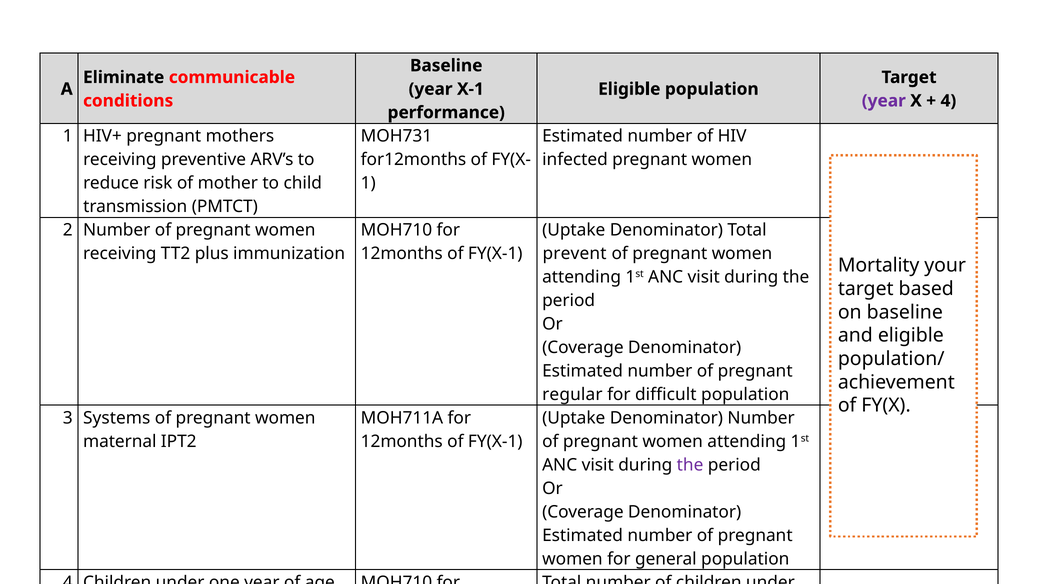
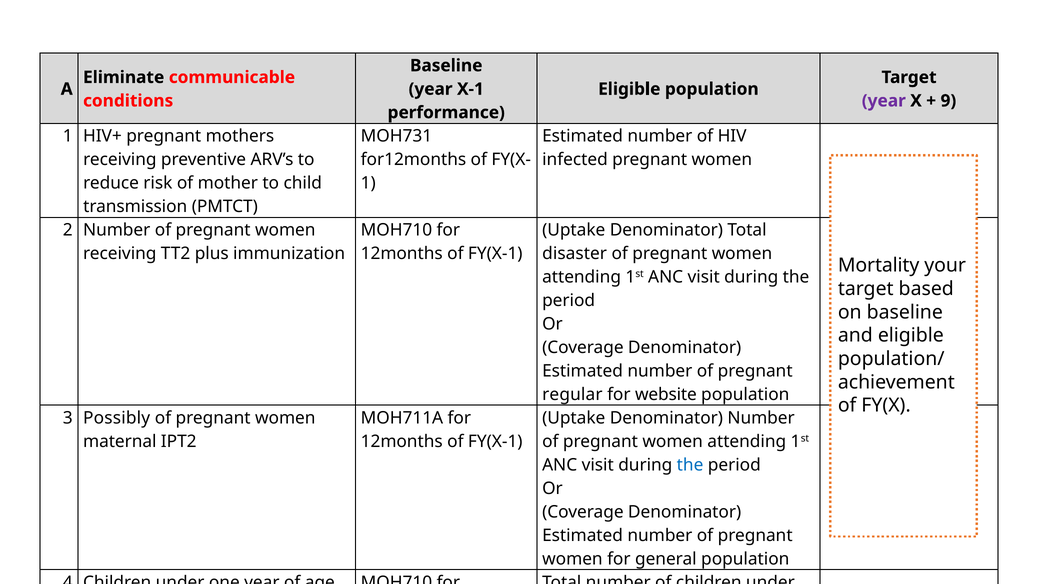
4: 4 -> 9 (948, 101)
prevent: prevent -> disaster (575, 253)
difficult: difficult -> website (666, 394)
Systems: Systems -> Possibly (117, 418)
the colour: purple -> blue (690, 465)
